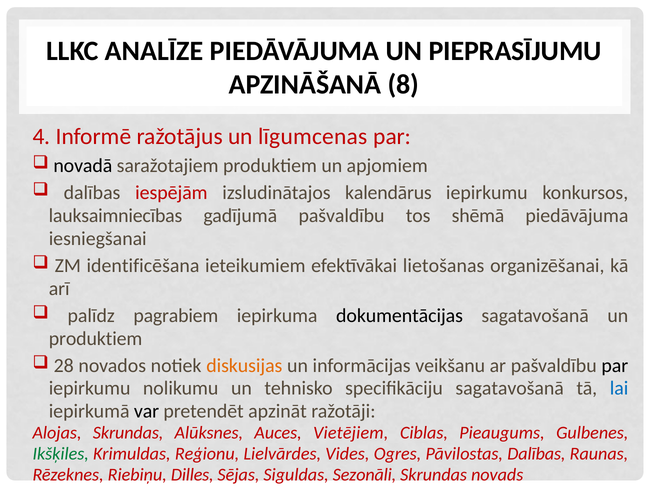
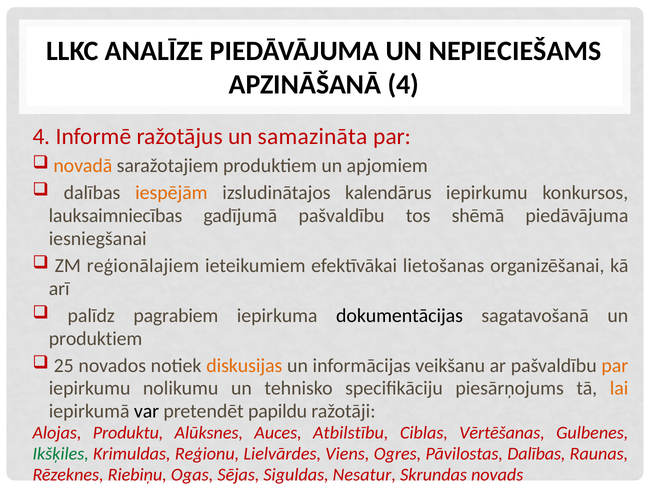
PIEPRASĪJUMU: PIEPRASĪJUMU -> NEPIECIEŠAMS (515, 51)
APZINĀŠANĀ 8: 8 -> 4 (403, 85)
līgumcenas: līgumcenas -> samazināta (313, 137)
novadā colour: black -> orange (83, 166)
iespējām colour: red -> orange (171, 193)
identificēšana: identificēšana -> reģionālajiem (143, 266)
28: 28 -> 25 (64, 366)
par colour: black -> orange (615, 366)
specifikāciju sagatavošanā: sagatavošanā -> piesārņojums (510, 389)
lai colour: blue -> orange (619, 389)
apzināt: apzināt -> papildu (278, 412)
Alojas Skrundas: Skrundas -> Produktu (128, 433)
Vietējiem: Vietējiem -> Atbilstību (351, 433)
Pieaugums: Pieaugums -> Vērtēšanas (502, 433)
Vides: Vides -> Viens (347, 454)
Dilles: Dilles -> Ogas (192, 475)
Sezonāli: Sezonāli -> Nesatur (364, 475)
